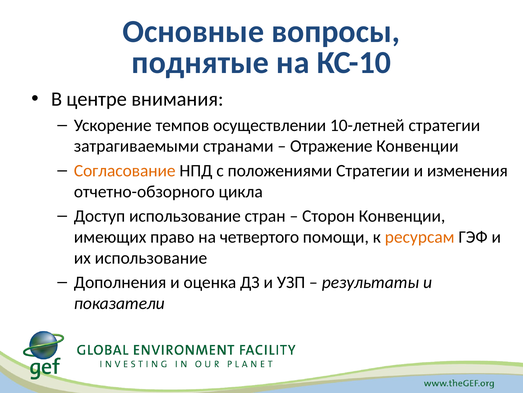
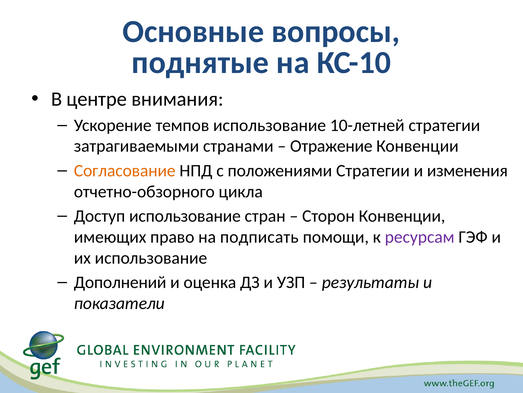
темпов осуществлении: осуществлении -> использование (270, 125)
четвертого: четвертого -> подписать (259, 237)
ресурсам colour: orange -> purple (420, 237)
Дополнения: Дополнения -> Дополнений (120, 282)
